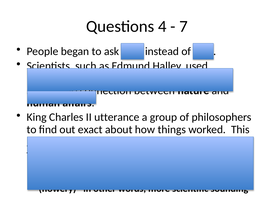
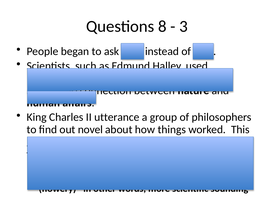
4: 4 -> 8 (162, 27)
7: 7 -> 3 (183, 27)
out exact: exact -> novel (90, 130)
